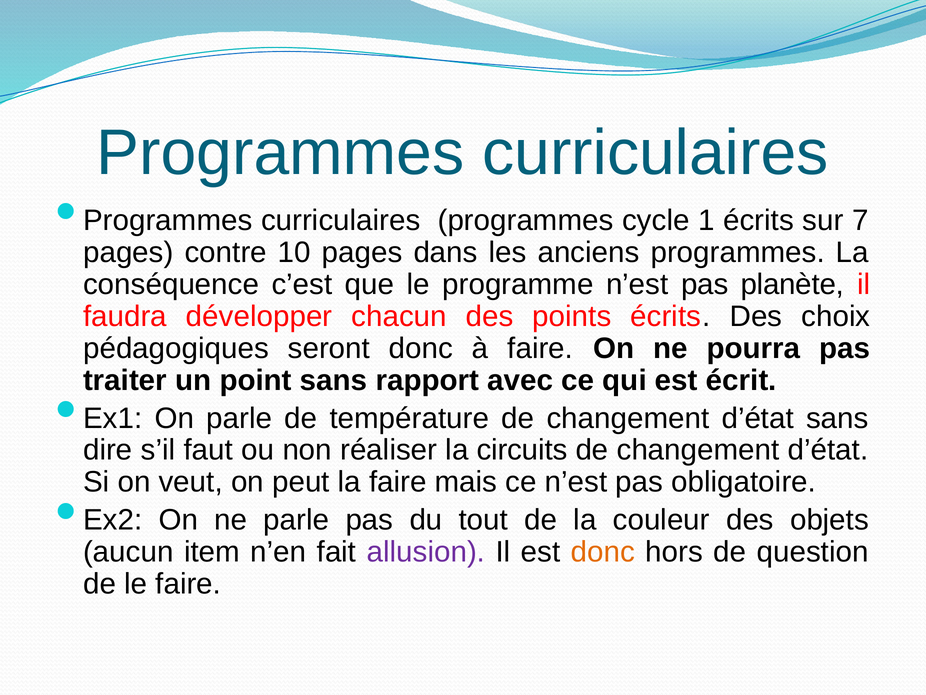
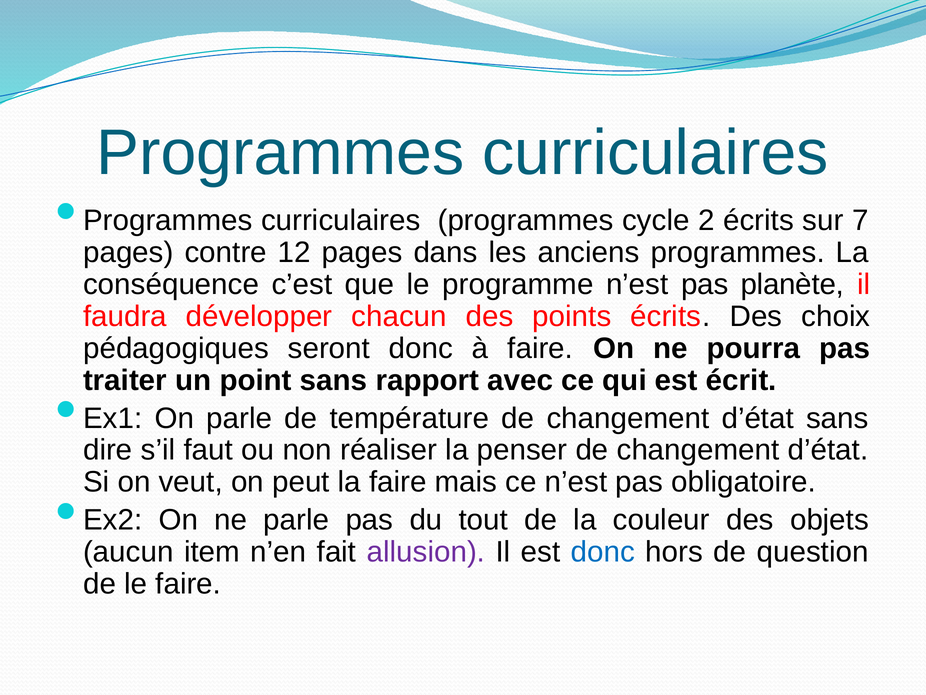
1: 1 -> 2 (706, 220)
10: 10 -> 12 (294, 252)
circuits: circuits -> penser (522, 450)
donc colour: orange -> blue (603, 552)
